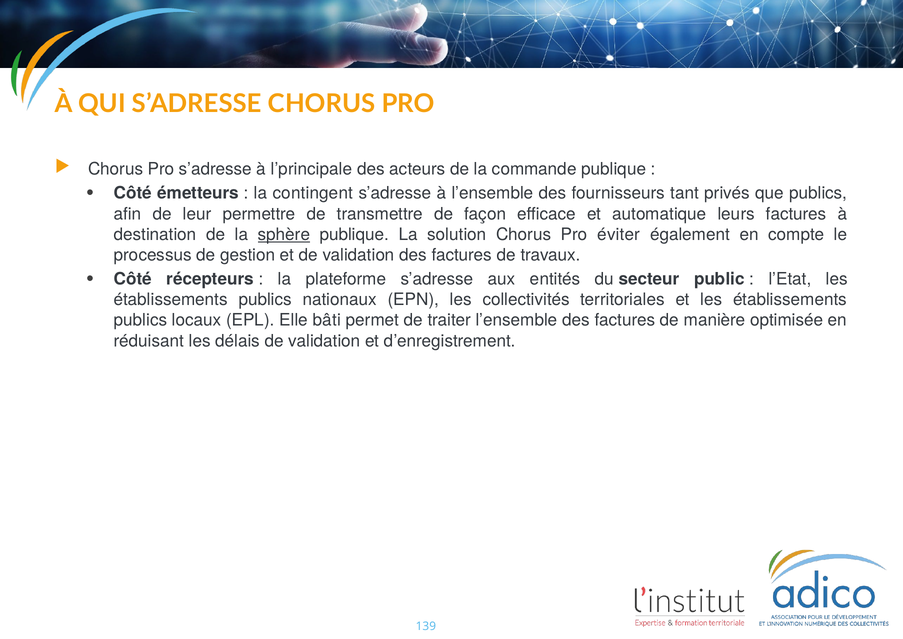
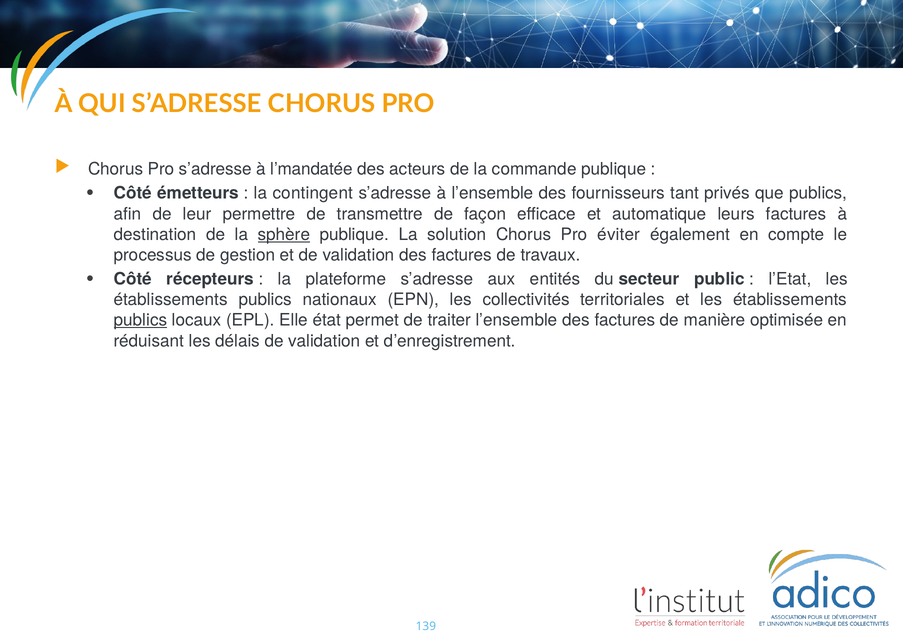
l’principale: l’principale -> l’mandatée (312, 169)
publics underline: none -> present (141, 320)
bâti: bâti -> état (327, 320)
